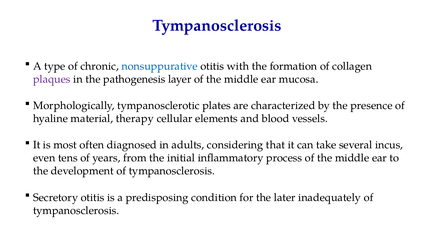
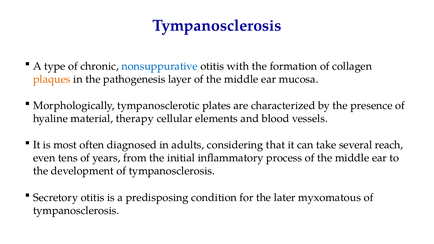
plaques colour: purple -> orange (52, 79)
incus: incus -> reach (389, 145)
inadequately: inadequately -> myxomatous (330, 198)
